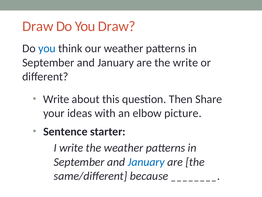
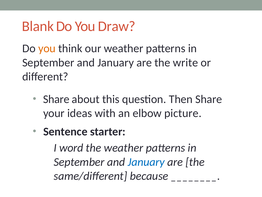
Draw: Draw -> Blank (38, 26)
you colour: blue -> orange (47, 48)
Write: Write -> Share (56, 99)
I write: write -> word (71, 148)
